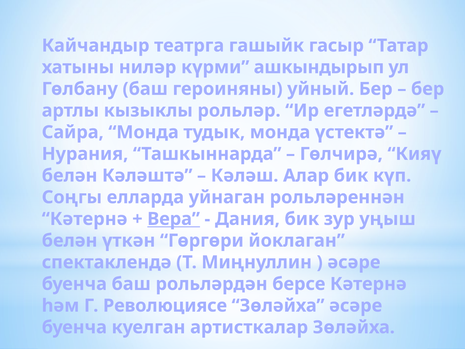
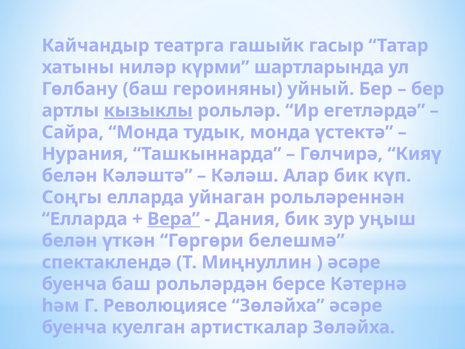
ашкындырып: ашкындырып -> шартларында (319, 67)
кызыклы underline: none -> present (148, 111)
Кәтернә: Кәтернә -> Елларда (85, 219)
йоклаган: йоклаган -> белешмә (297, 240)
